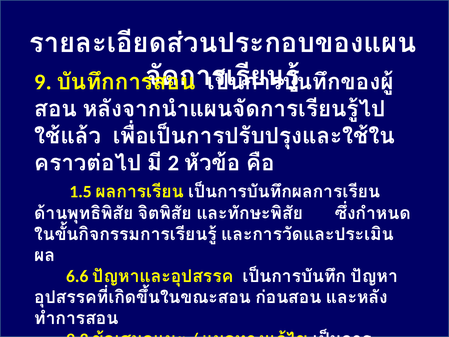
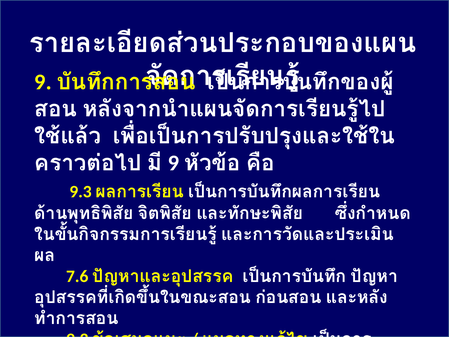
2: 2 -> 9 (174, 163)
1.5: 1.5 -> 9.3 (81, 191)
6.6: 6.6 -> 7.6 (77, 276)
